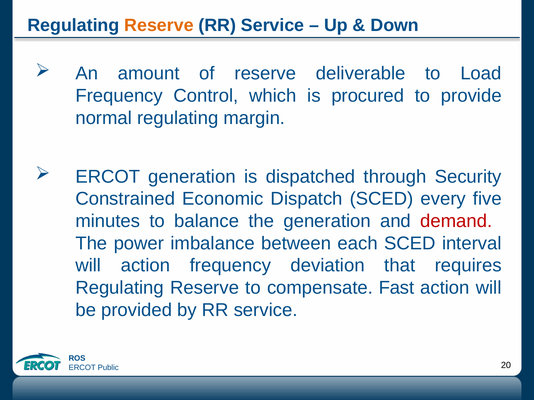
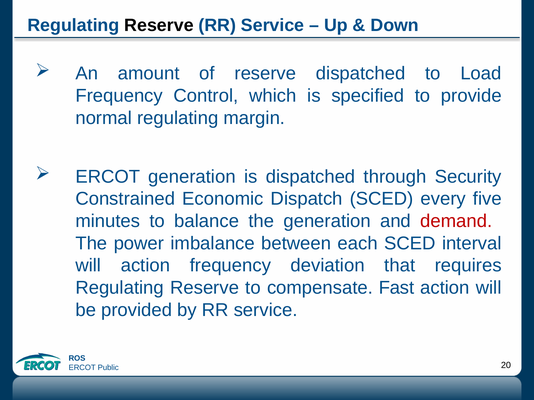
Reserve colour: orange -> black (159, 25)
reserve deliverable: deliverable -> dispatched (361, 74)
procured: procured -> specified (368, 96)
